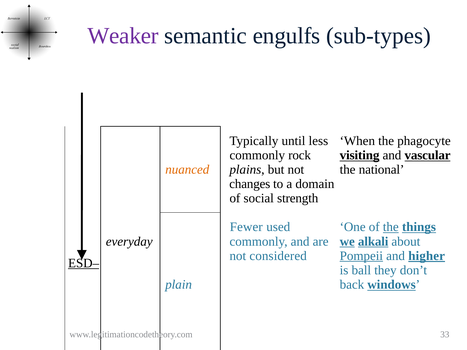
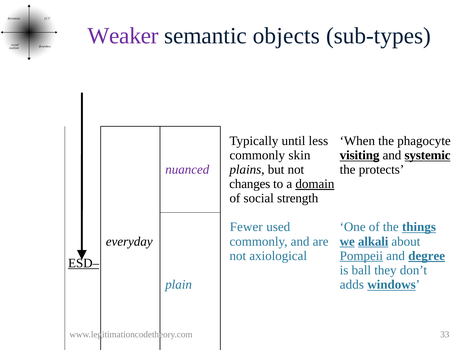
engulfs: engulfs -> objects (286, 36)
rock: rock -> skin (299, 155)
vascular: vascular -> systemic (428, 155)
nuanced colour: orange -> purple (187, 170)
national: national -> protects (381, 170)
domain underline: none -> present (315, 184)
the underline: present -> none (391, 227)
considered: considered -> axiological (278, 256)
higher: higher -> degree (427, 256)
back: back -> adds (352, 285)
